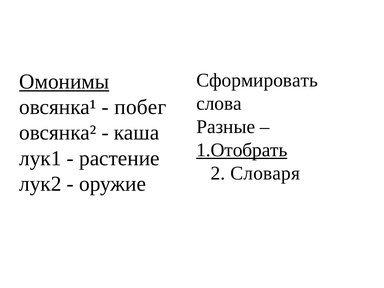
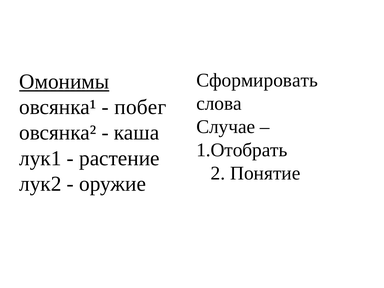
Разные: Разные -> Случае (226, 127)
1.Отобрать underline: present -> none (242, 150)
Словаря: Словаря -> Понятие (265, 173)
